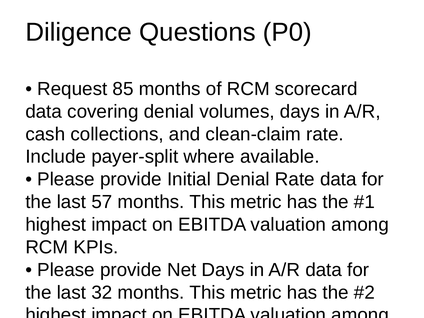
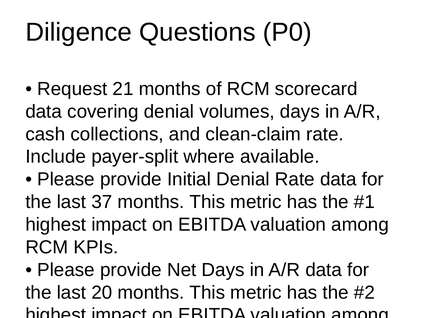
85: 85 -> 21 (123, 89)
57: 57 -> 37 (102, 202)
32: 32 -> 20 (102, 292)
